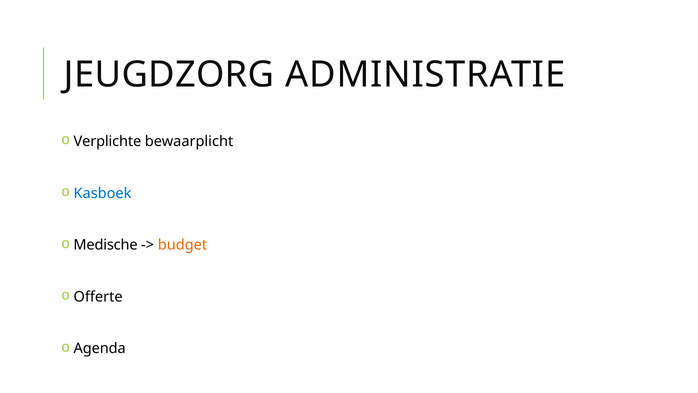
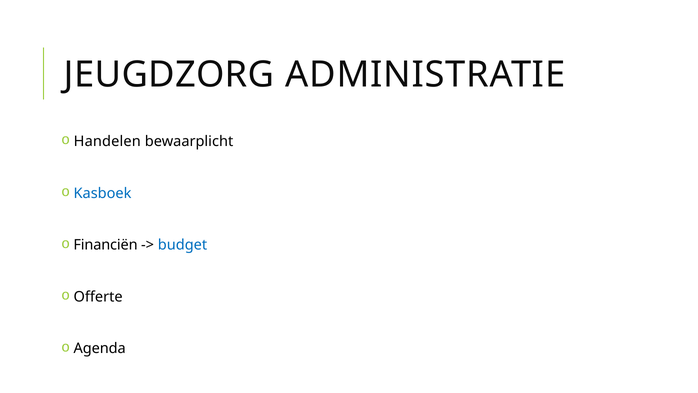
Verplichte: Verplichte -> Handelen (107, 141)
Medische: Medische -> Financiën (106, 245)
budget colour: orange -> blue (183, 245)
